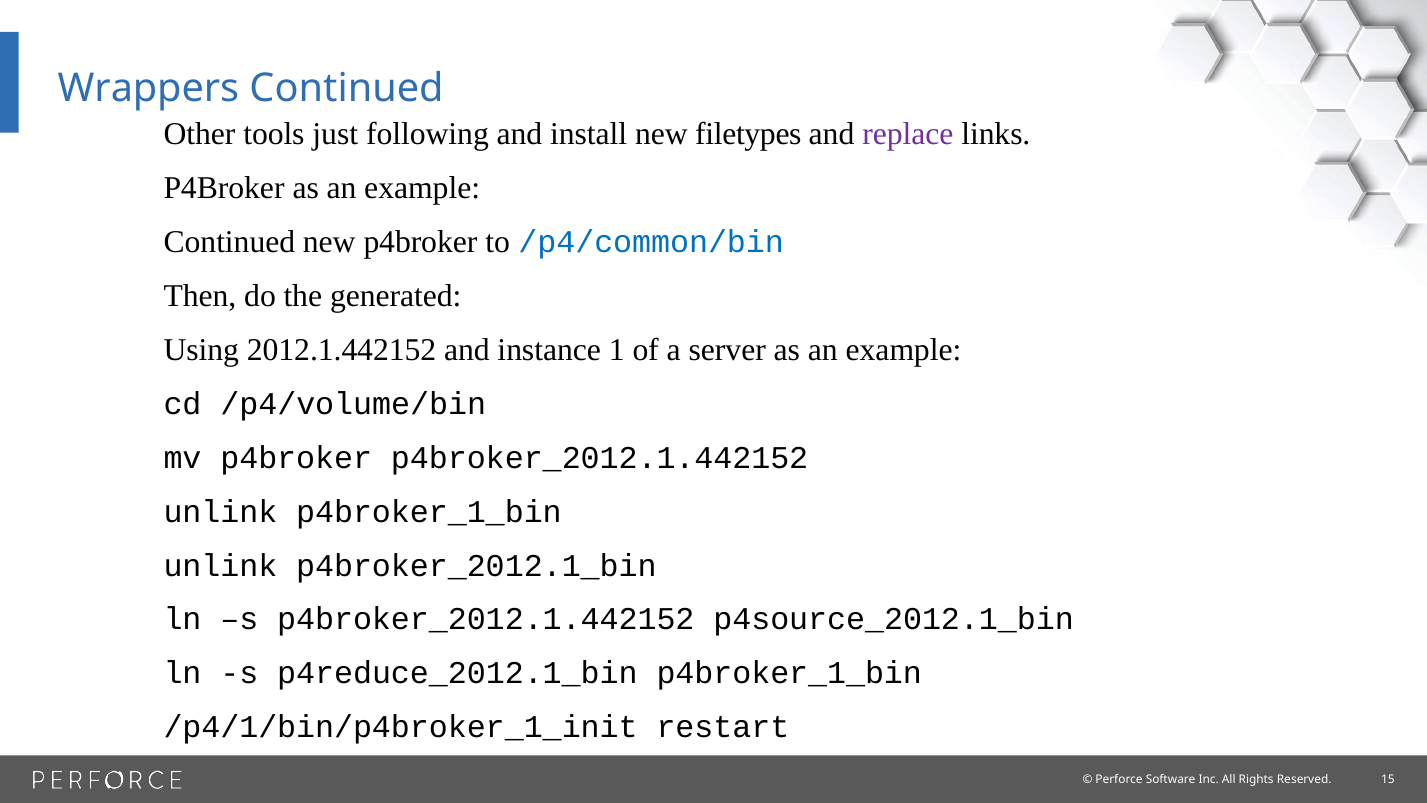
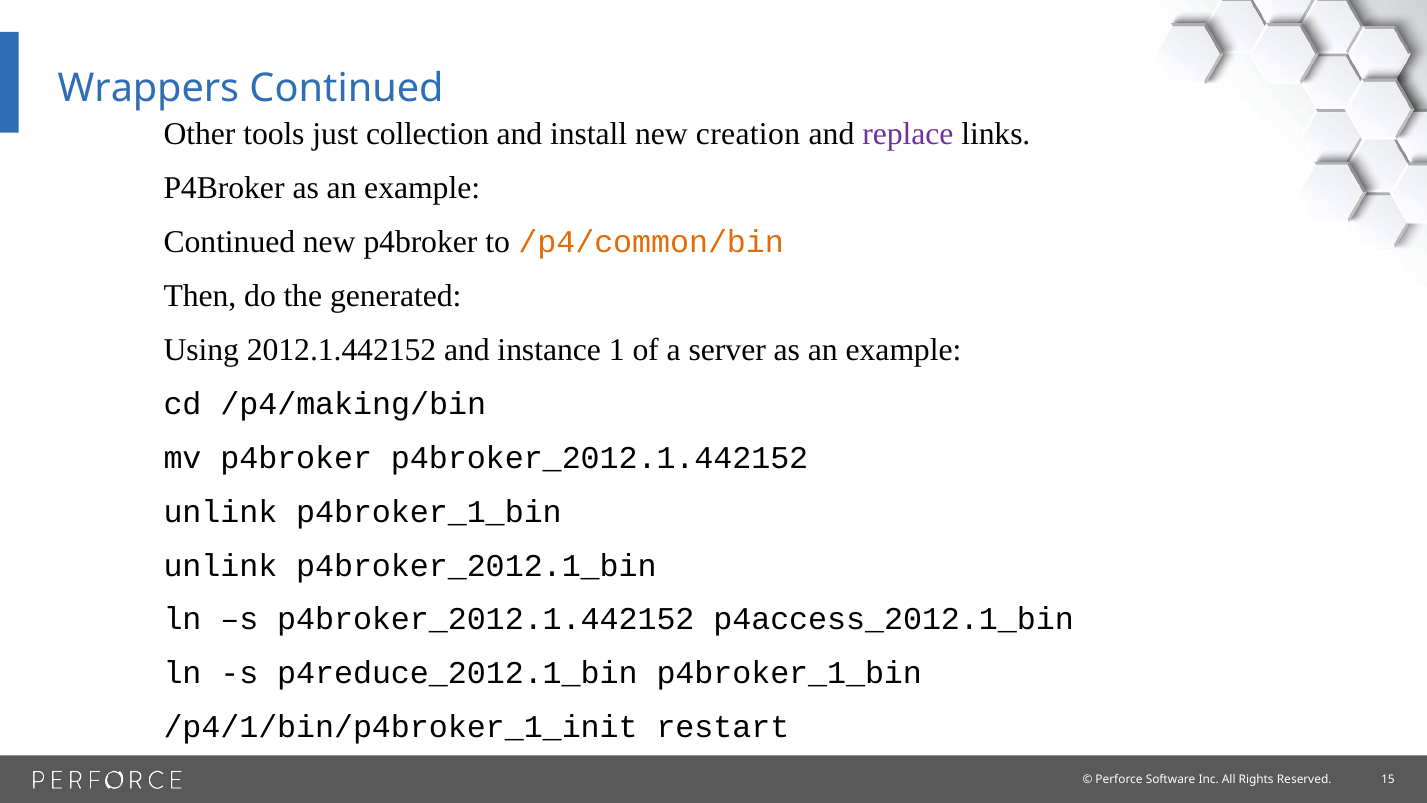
following: following -> collection (428, 134)
filetypes: filetypes -> creation (748, 134)
/p4/common/bin colour: blue -> orange (651, 242)
/p4/volume/bin: /p4/volume/bin -> /p4/making/bin (353, 404)
p4source_2012.1_bin: p4source_2012.1_bin -> p4access_2012.1_bin (894, 619)
